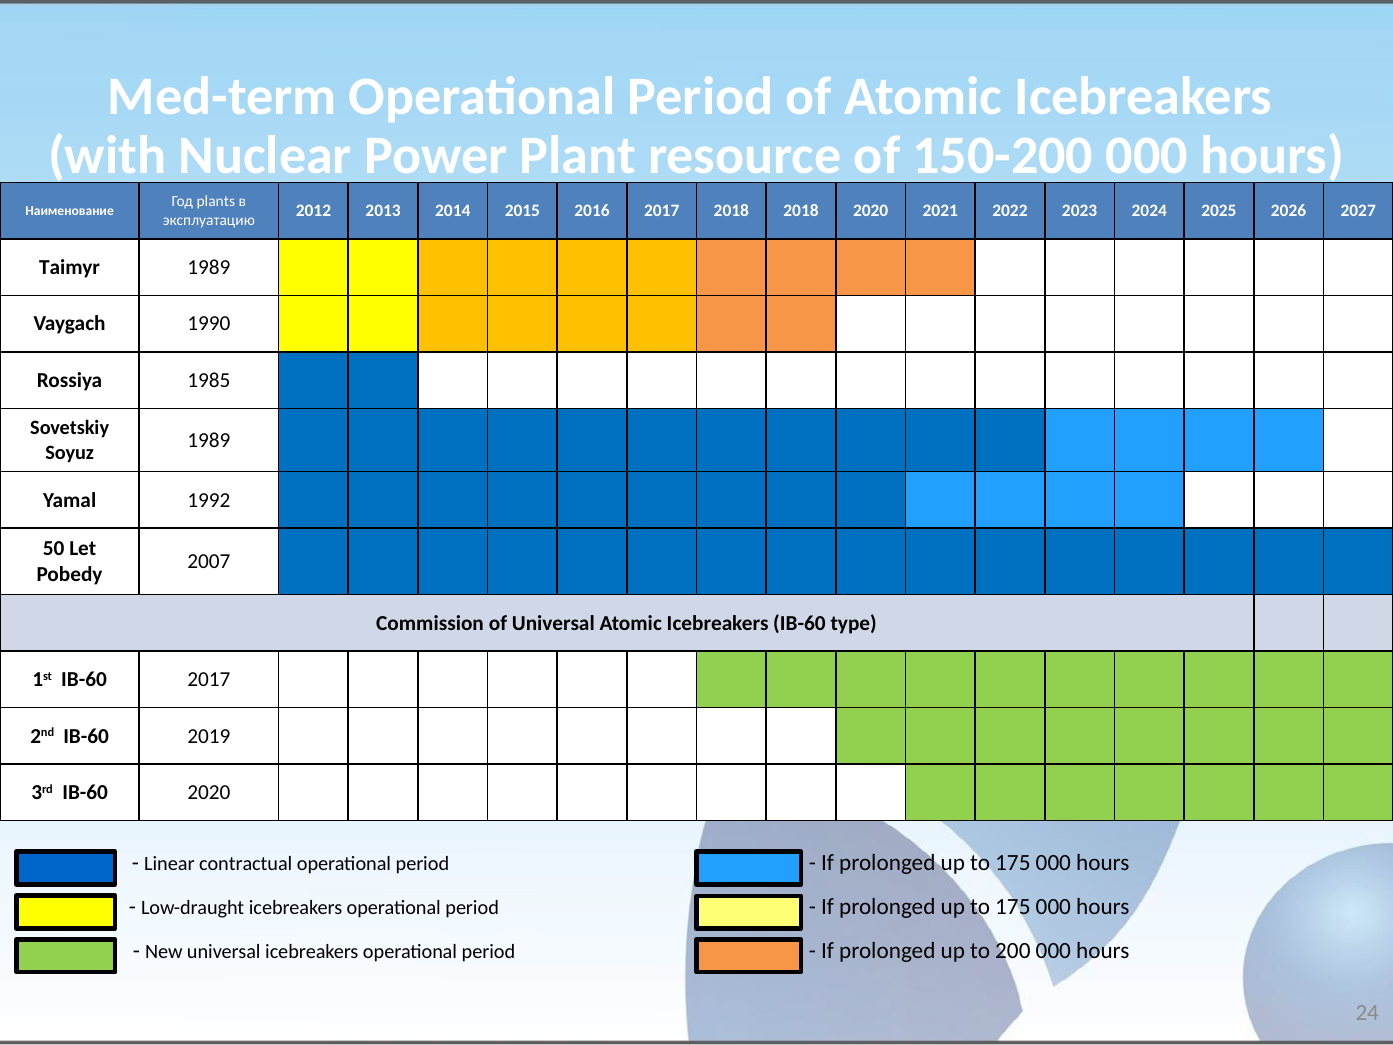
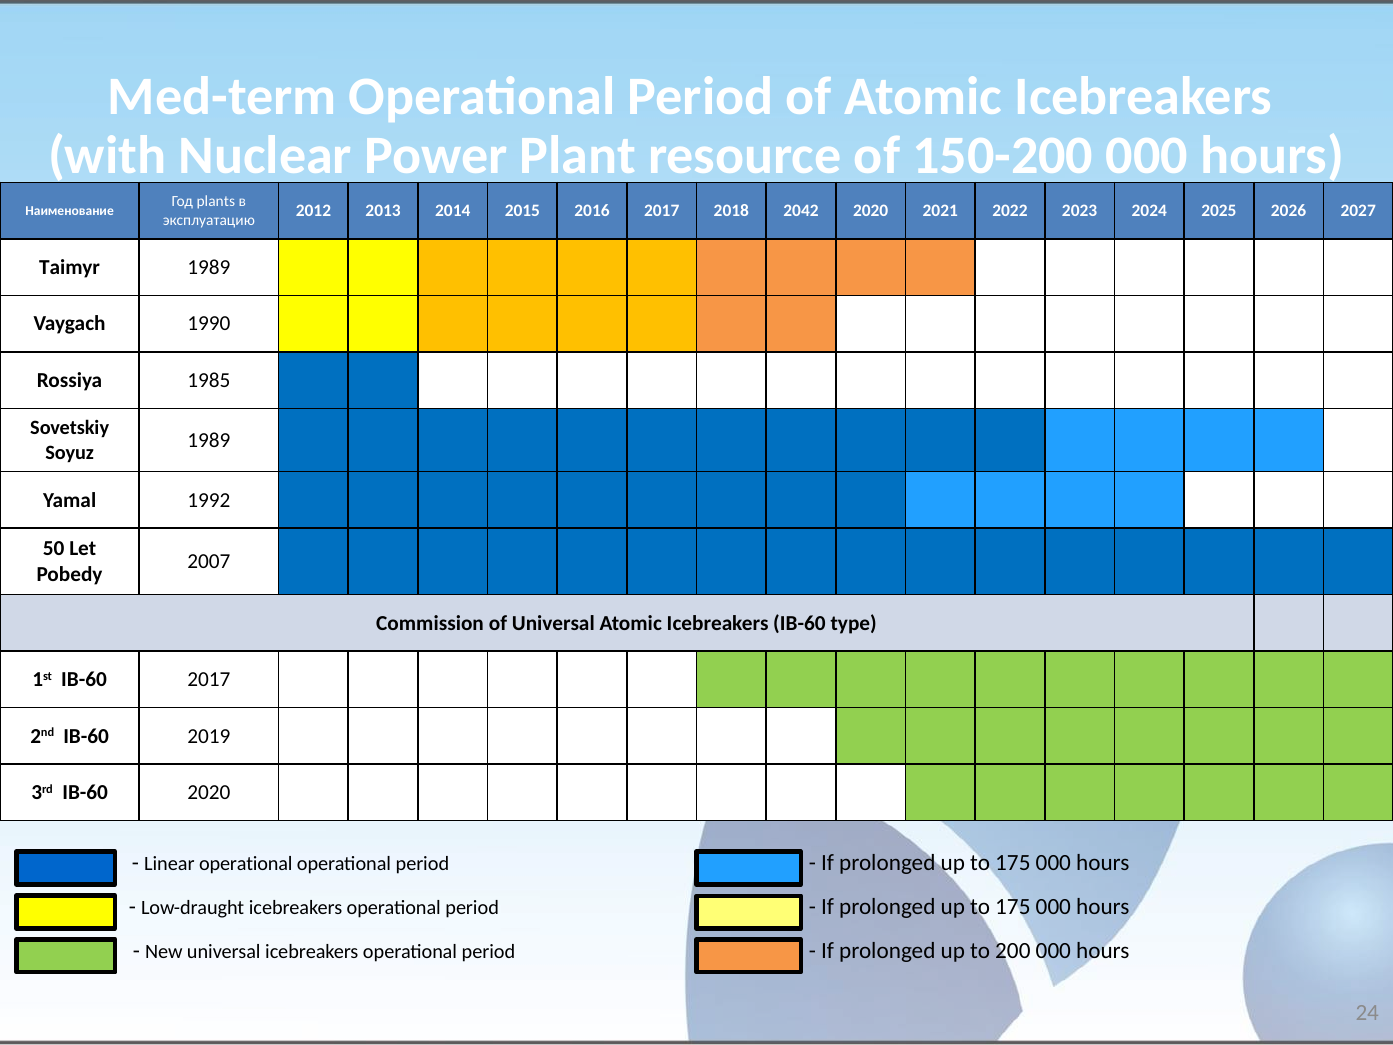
2018 2018: 2018 -> 2042 (801, 211)
Linear contractual: contractual -> operational (246, 864)
